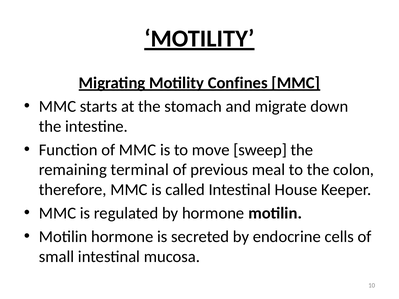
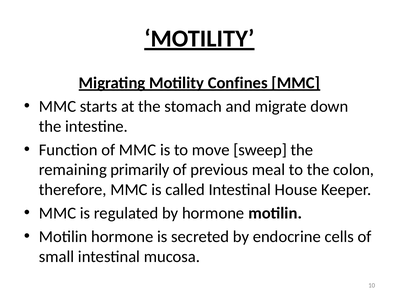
terminal: terminal -> primarily (140, 170)
